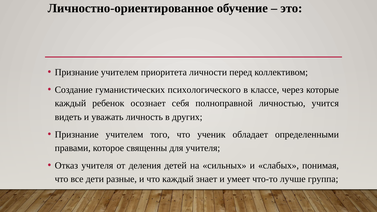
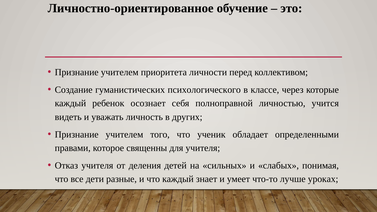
группа: группа -> уроках (323, 179)
